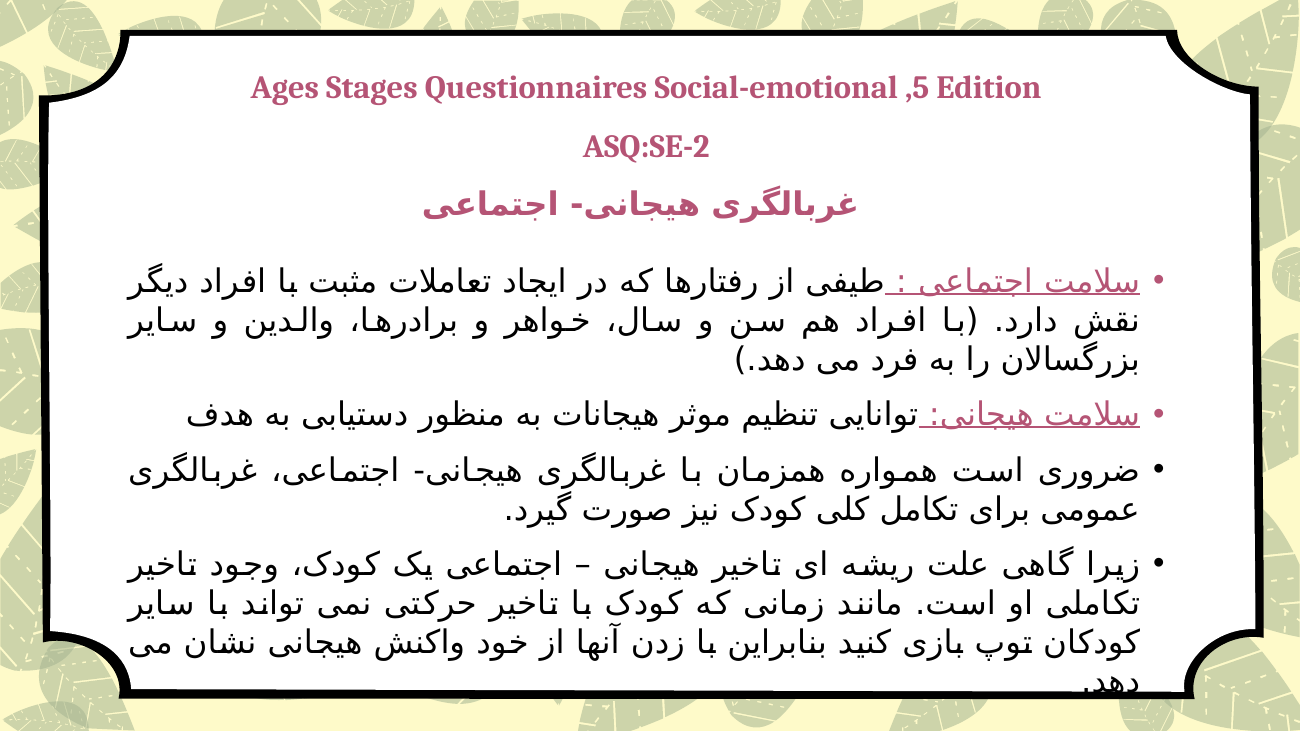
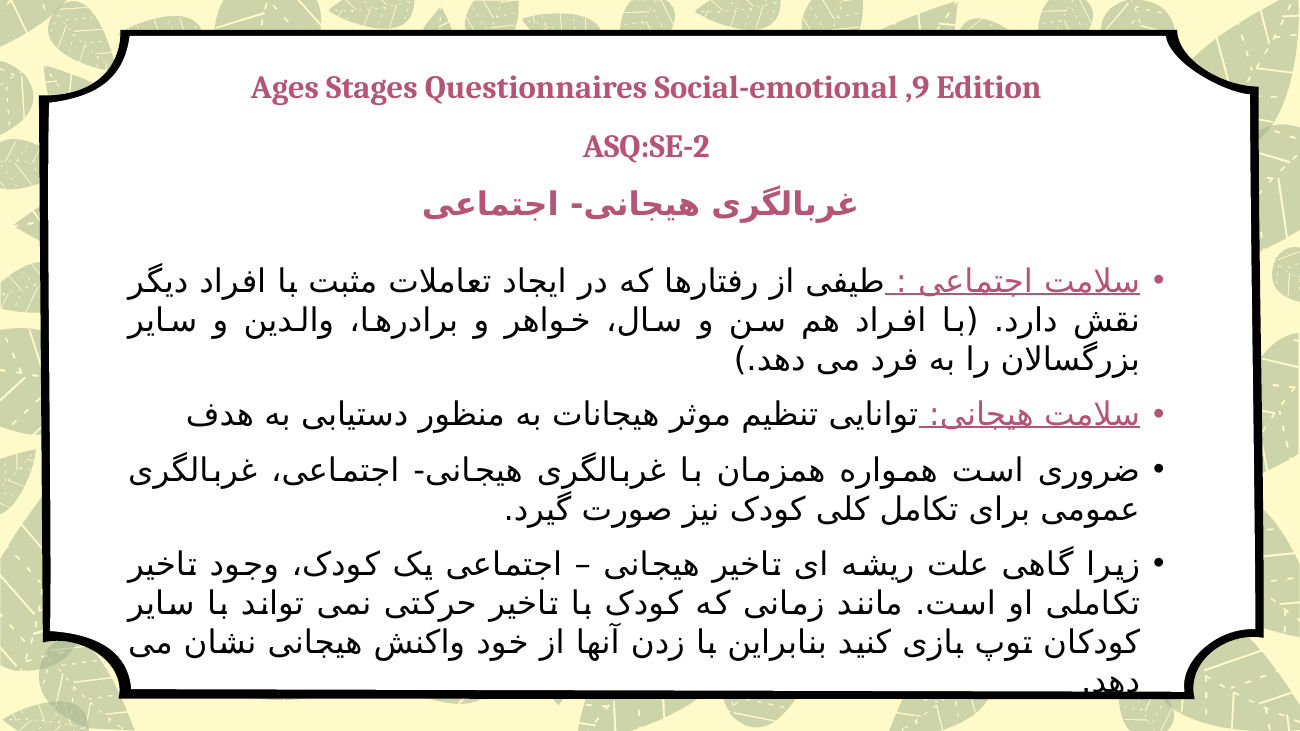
,5: ,5 -> ,9 (917, 88)
